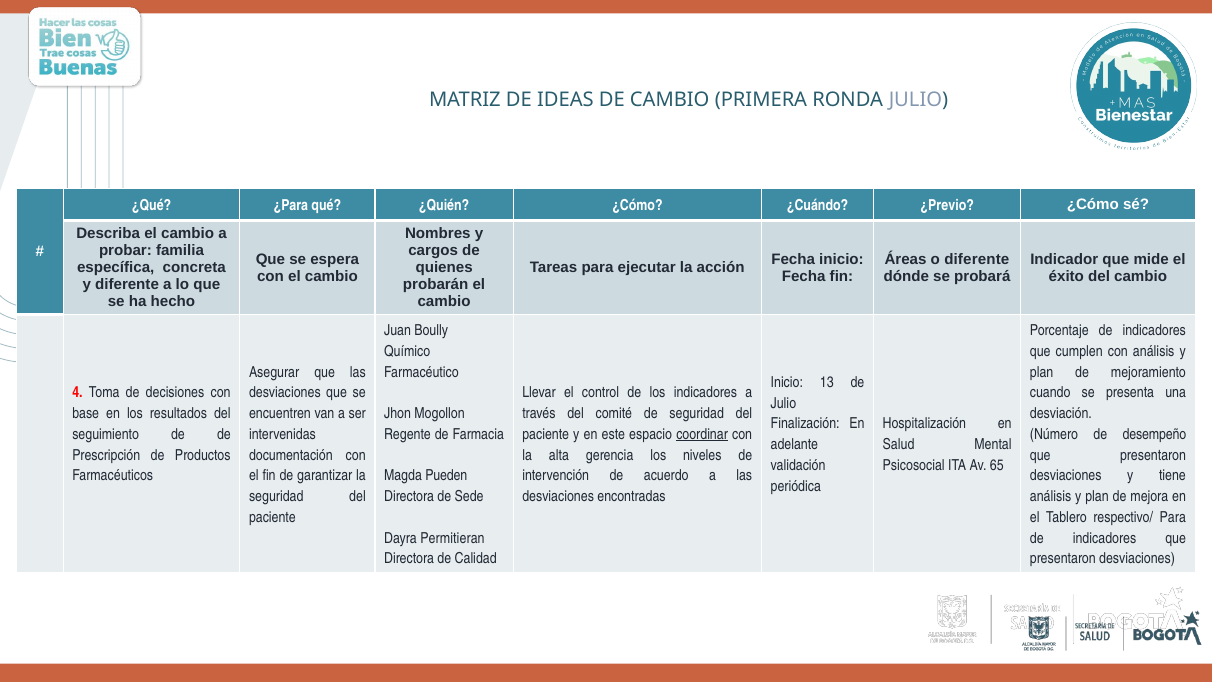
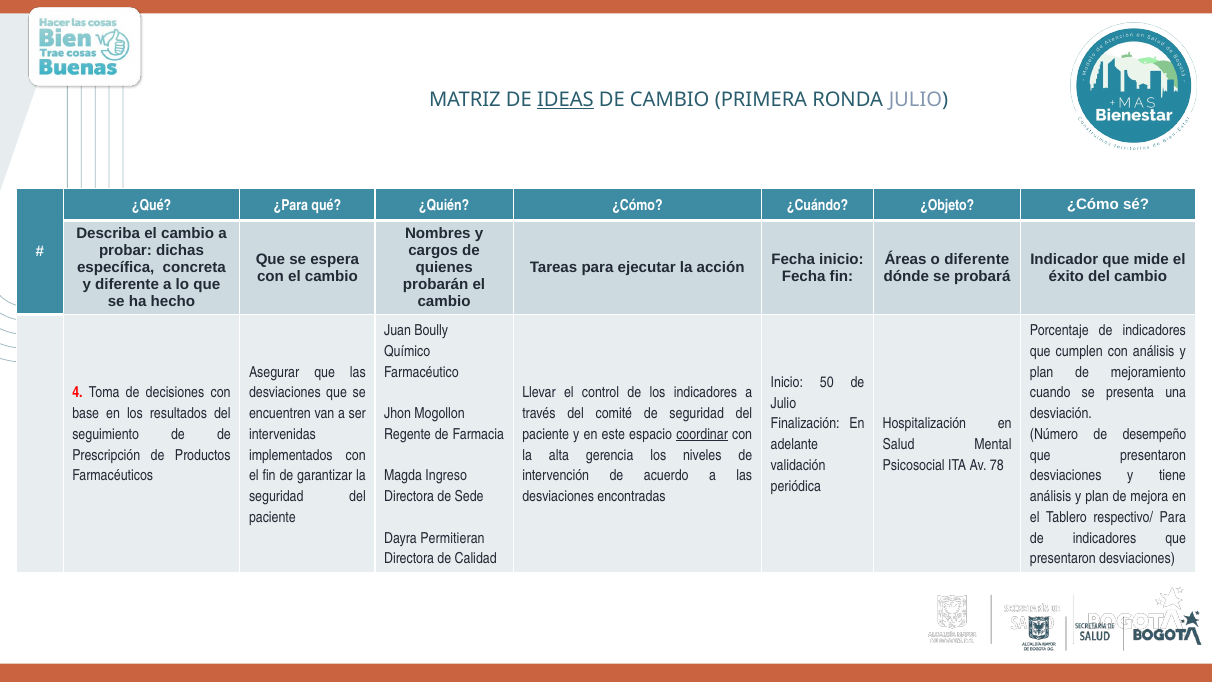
IDEAS underline: none -> present (565, 100)
¿Previo: ¿Previo -> ¿Objeto (947, 205)
familia: familia -> dichas (180, 251)
13: 13 -> 50 (827, 382)
documentación: documentación -> implementados (291, 455)
65: 65 -> 78 (997, 465)
Pueden: Pueden -> Ingreso (446, 476)
